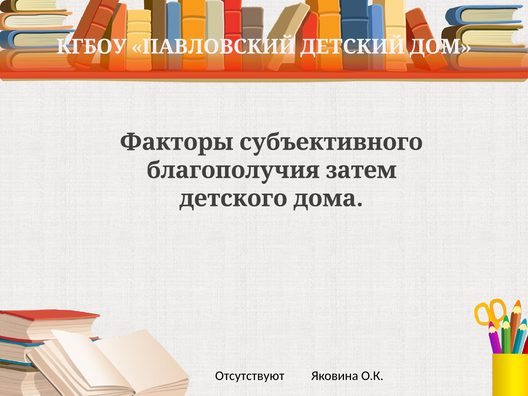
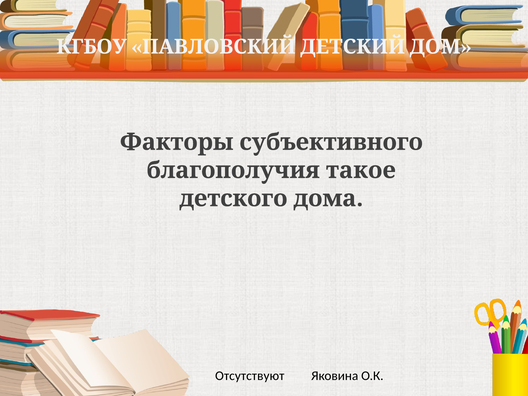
затем: затем -> такое (361, 170)
